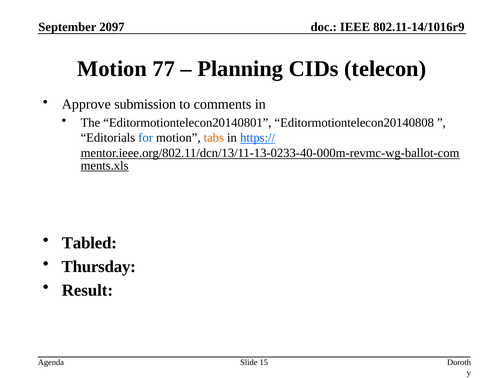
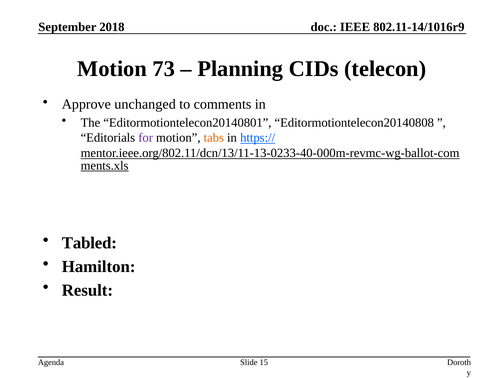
2097: 2097 -> 2018 (112, 27)
77: 77 -> 73 (164, 69)
submission: submission -> unchanged (145, 104)
for colour: blue -> purple (146, 138)
Thursday: Thursday -> Hamilton (99, 267)
